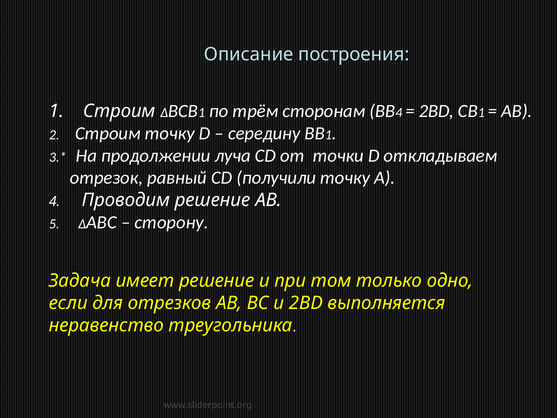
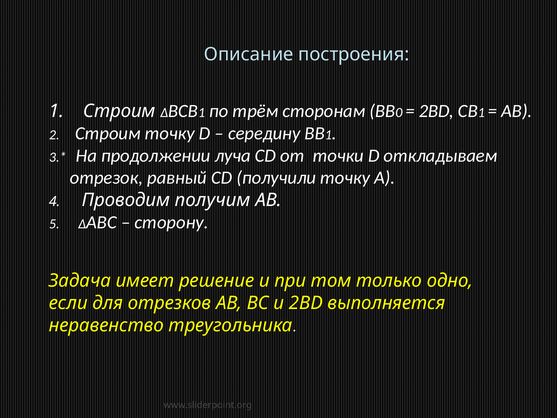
4: 4 -> 0 (399, 112)
Проводим решение: решение -> получим (213, 200)
